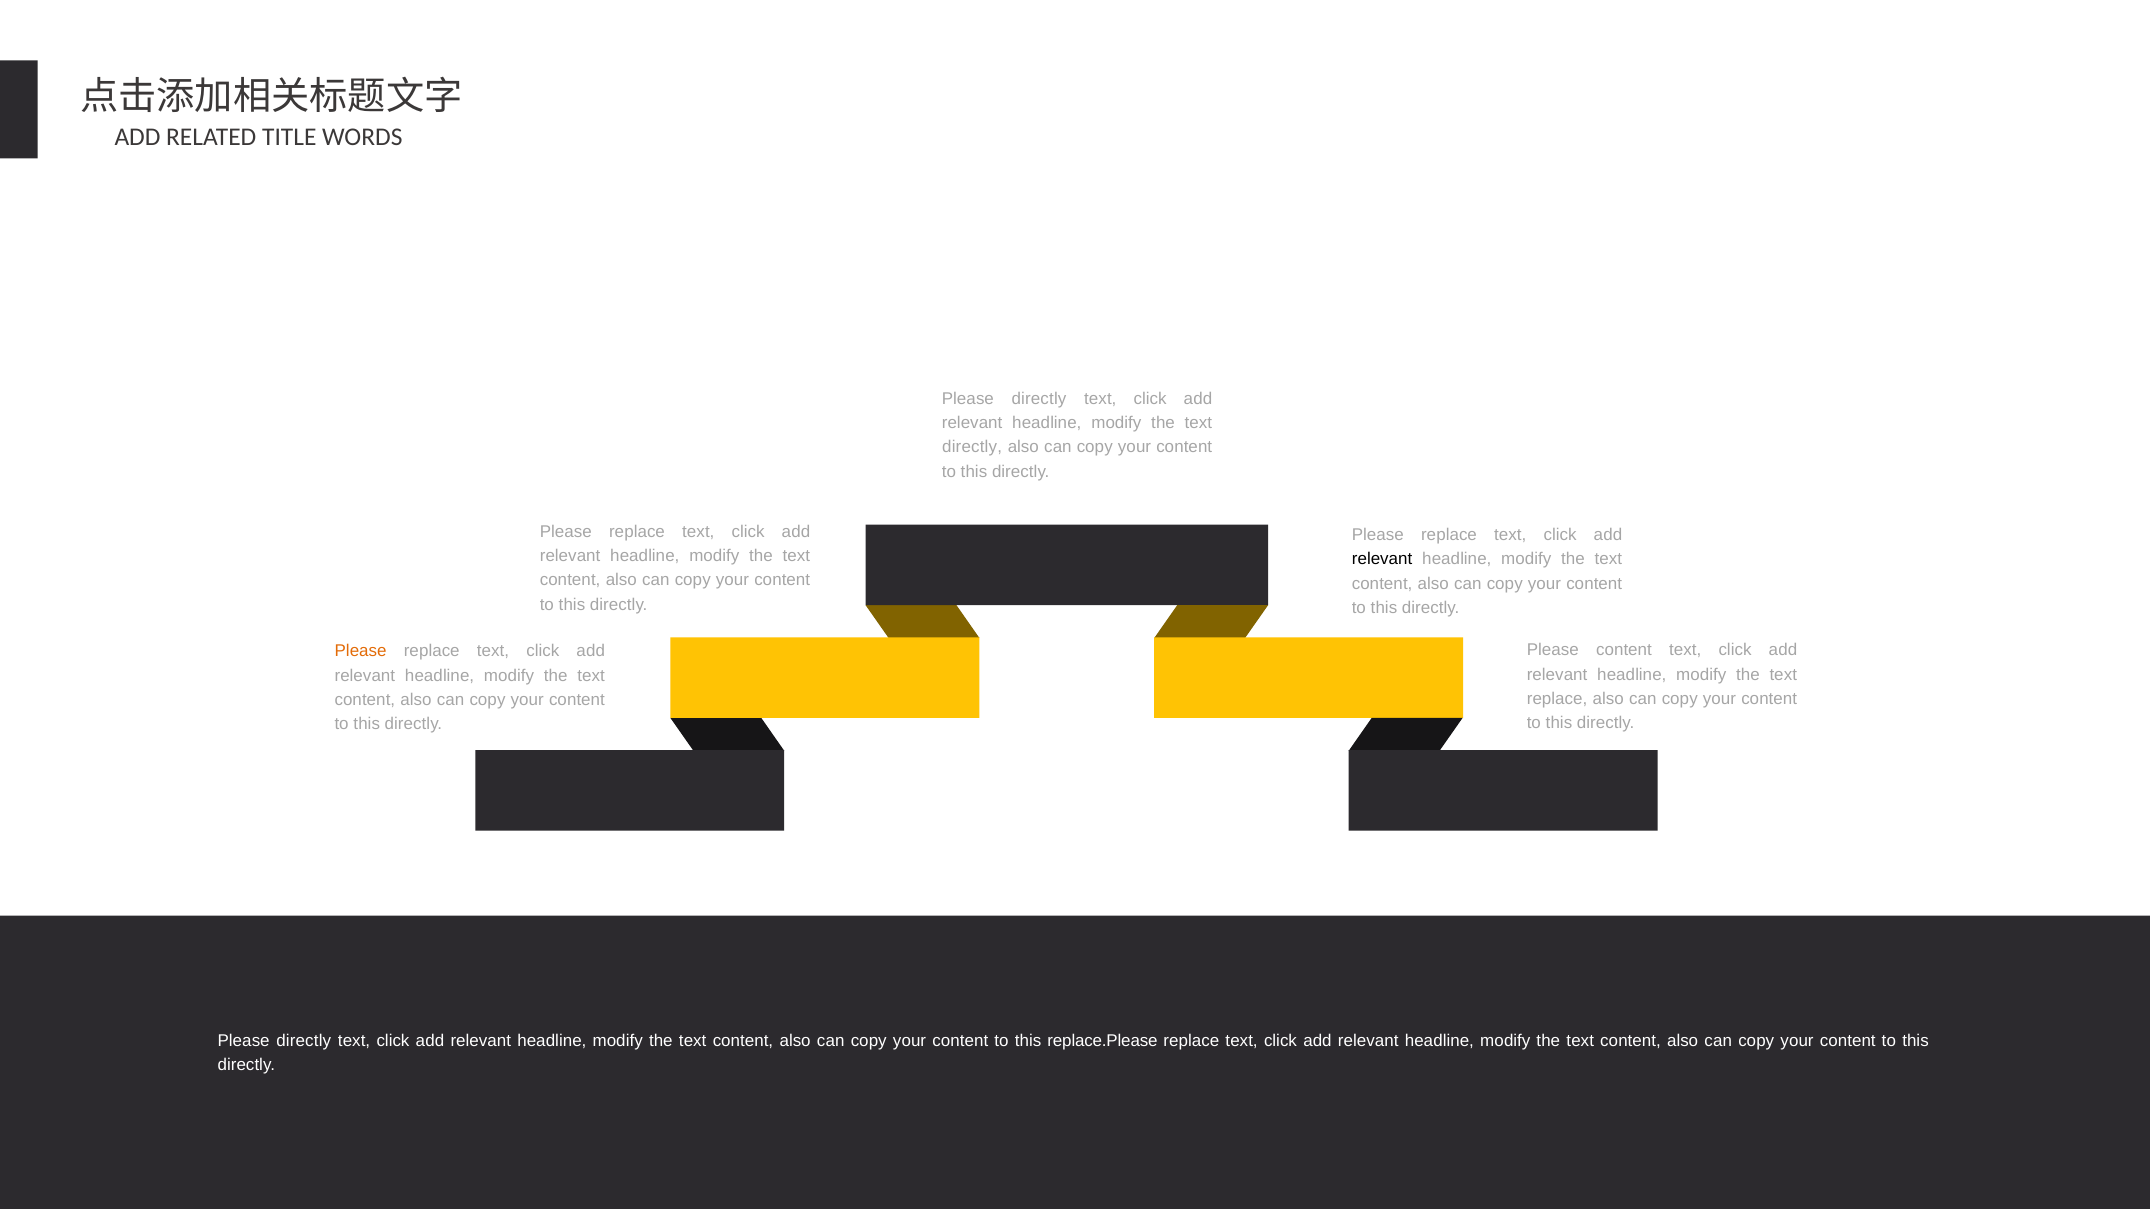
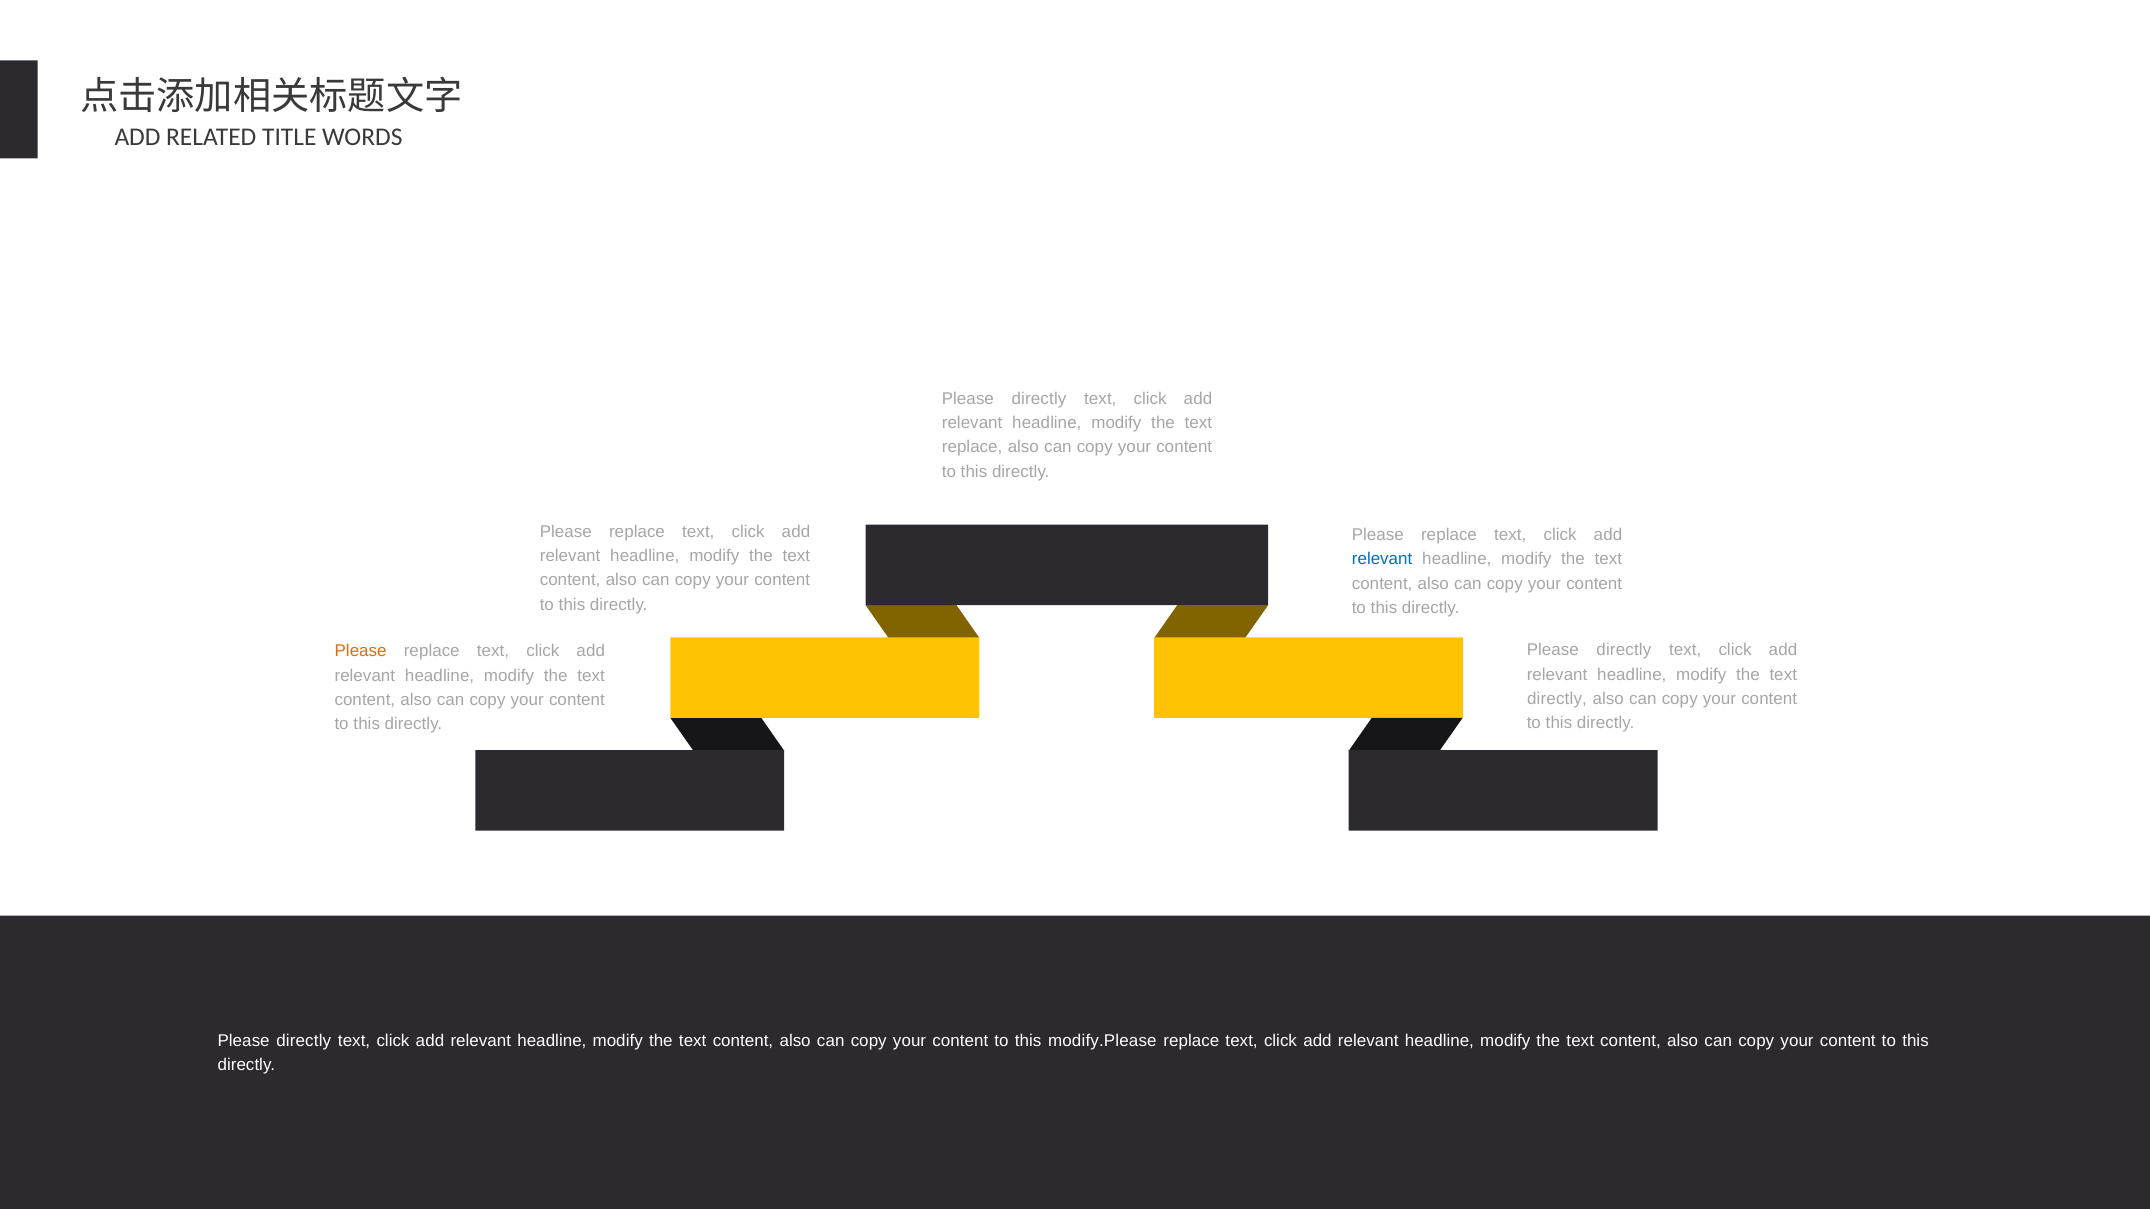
directly: directly -> replace (972, 447)
relevant colour: black -> blue (1382, 559)
content: content -> directly (1624, 650)
replace: replace -> directly (1557, 699)
replace.Please: replace.Please -> modify.Please (1102, 1041)
